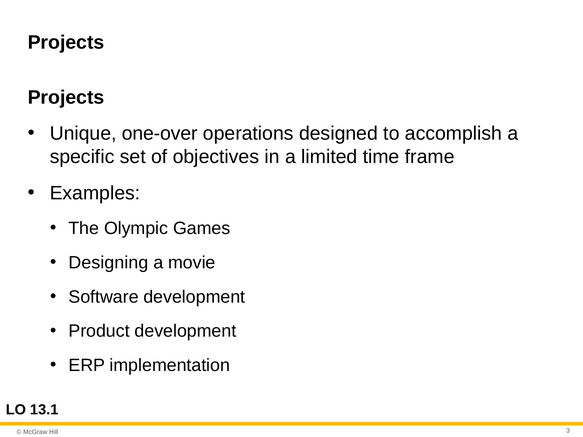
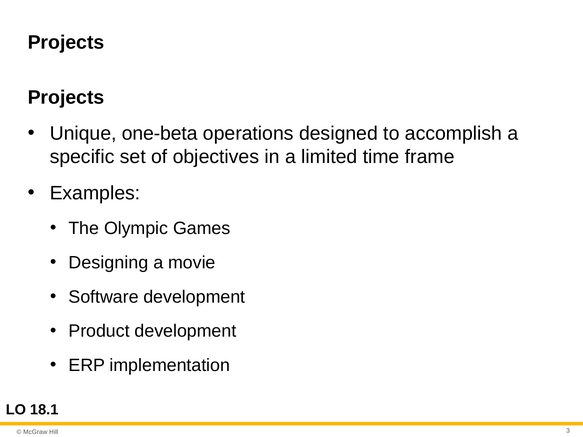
one-over: one-over -> one-beta (160, 134)
13.1: 13.1 -> 18.1 (44, 410)
